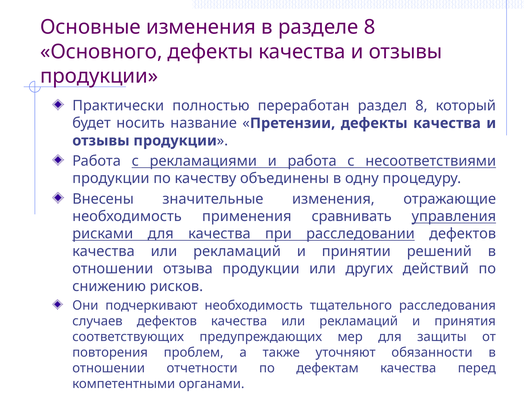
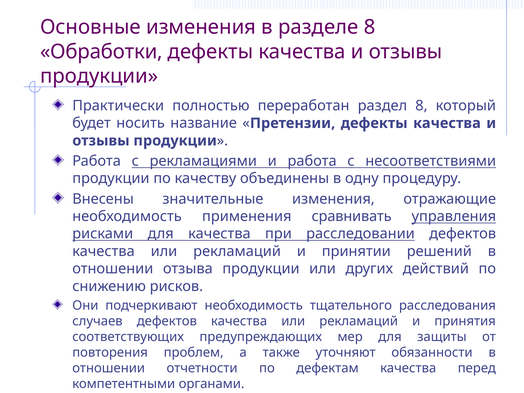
Основного: Основного -> Обработки (101, 52)
